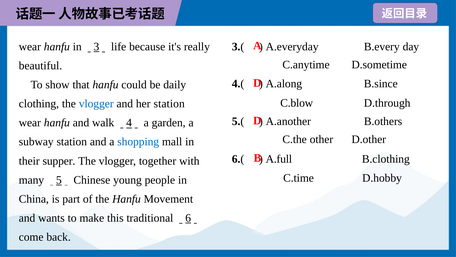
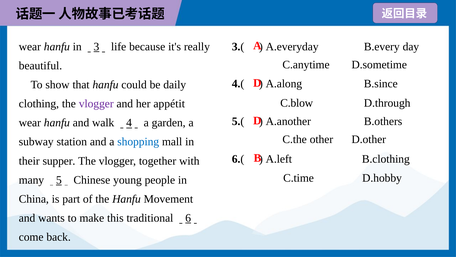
vlogger colour: blue -> purple (96, 104)
her station: station -> appétit (169, 104)
A.full: A.full -> A.left (279, 159)
